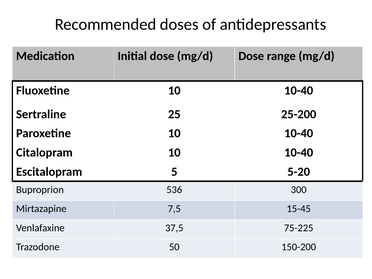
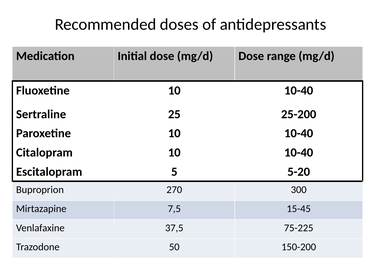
536: 536 -> 270 (174, 190)
